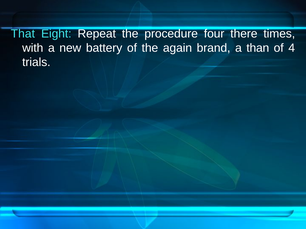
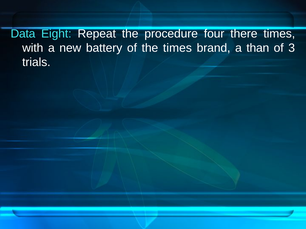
That: That -> Data (23, 34)
the again: again -> times (177, 48)
4: 4 -> 3 (292, 48)
